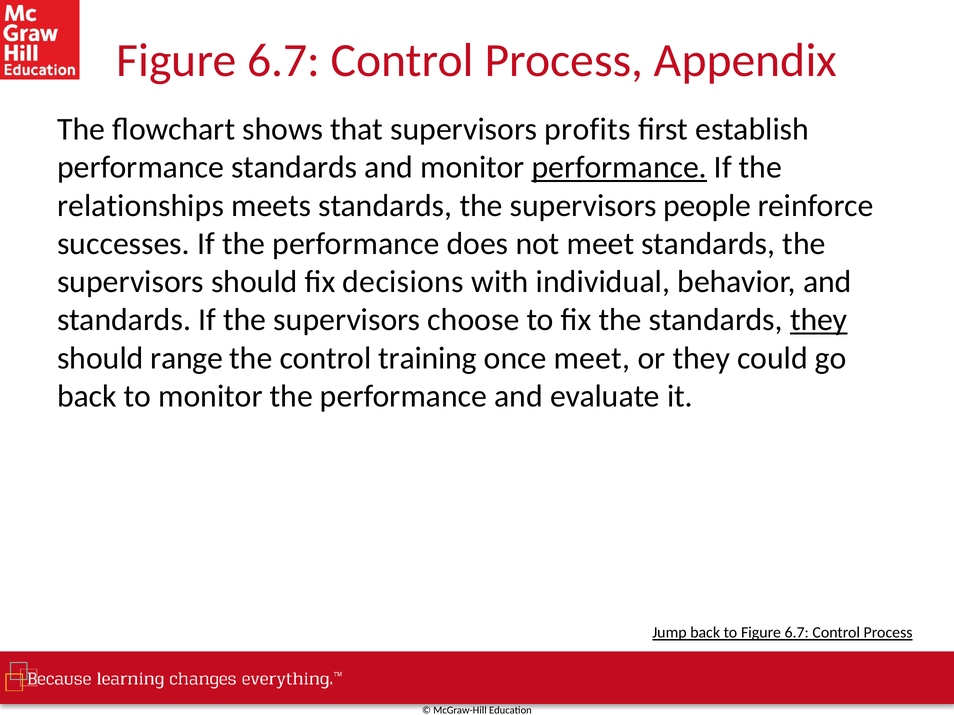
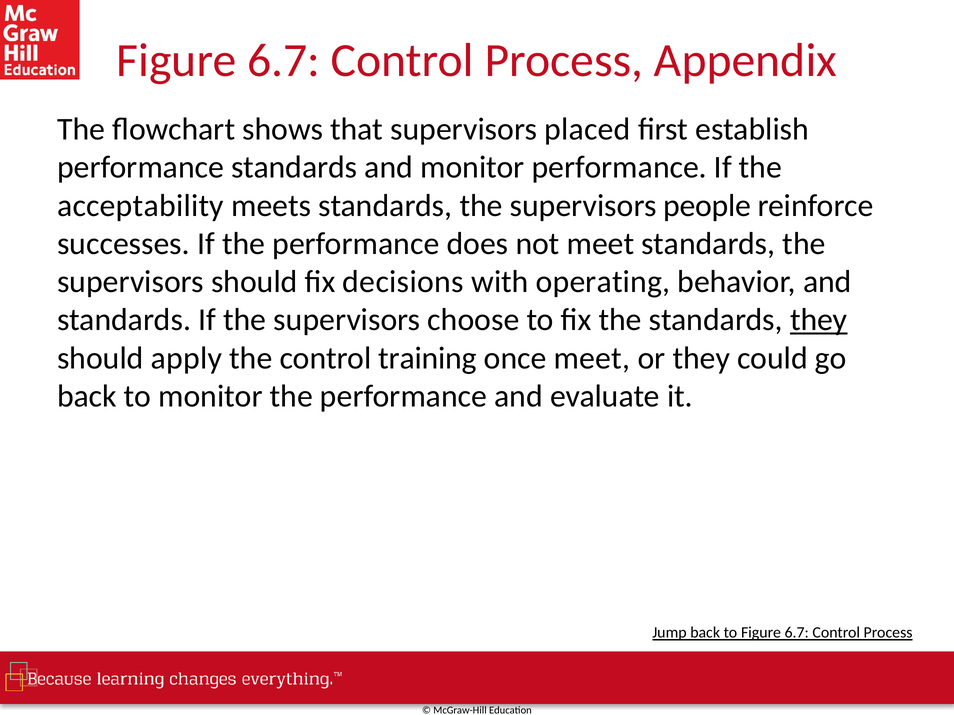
profits: profits -> placed (587, 129)
performance underline: present -> none (619, 168)
relationships: relationships -> acceptability (140, 206)
individual: individual -> operating (603, 282)
range: range -> apply (186, 358)
